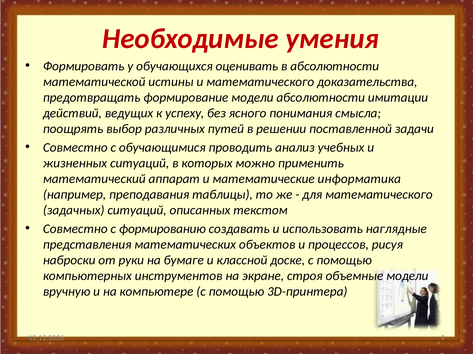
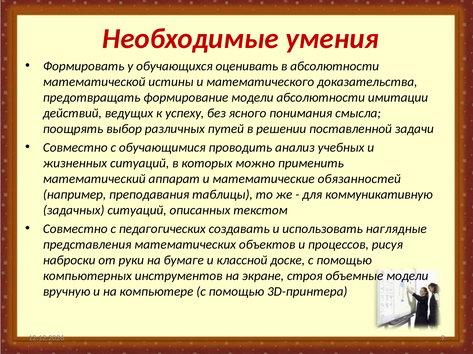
информатика: информатика -> обязанностей (359, 179)
для математического: математического -> коммуникативную (379, 195)
формированию: формированию -> педагогических (162, 229)
